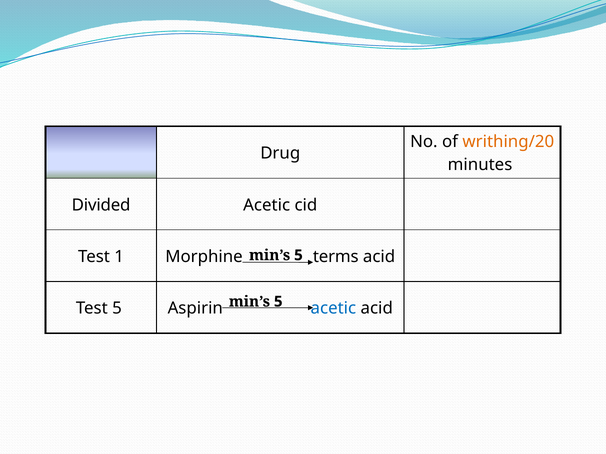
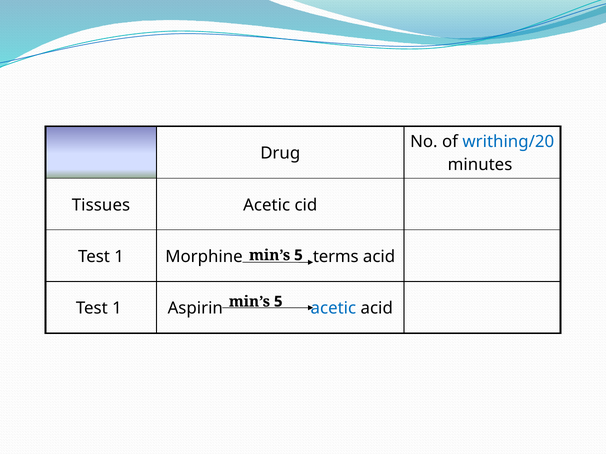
writhing/20 colour: orange -> blue (508, 142)
Divided: Divided -> Tissues (101, 205)
5: 5 -> 1 (117, 309)
